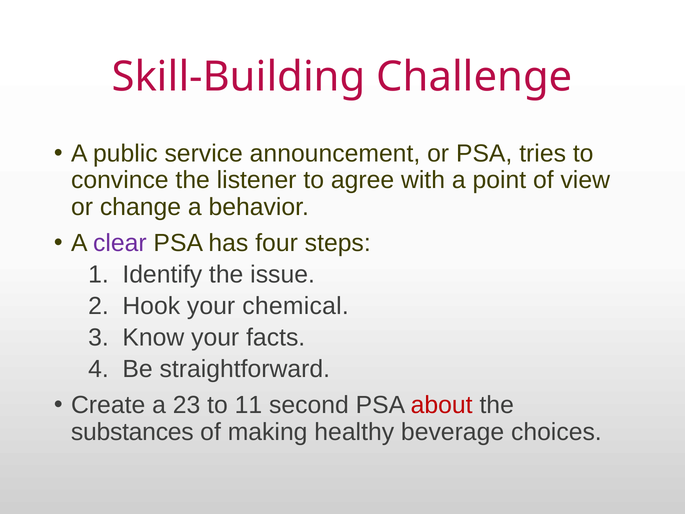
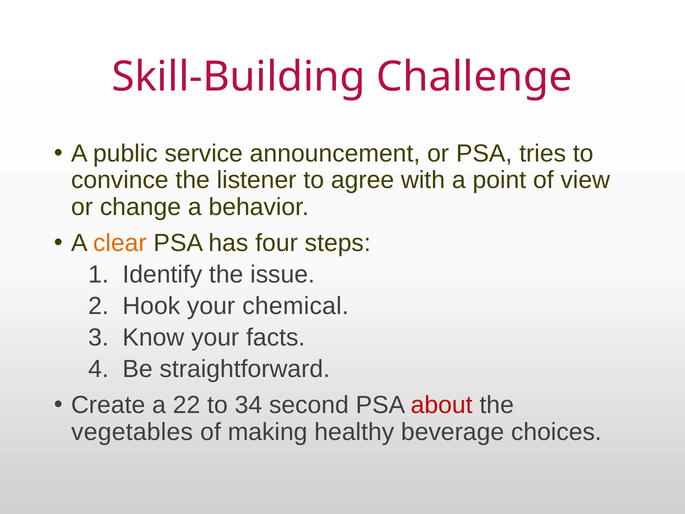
clear colour: purple -> orange (120, 243)
23: 23 -> 22 (187, 405)
11: 11 -> 34 (248, 405)
substances: substances -> vegetables (132, 432)
